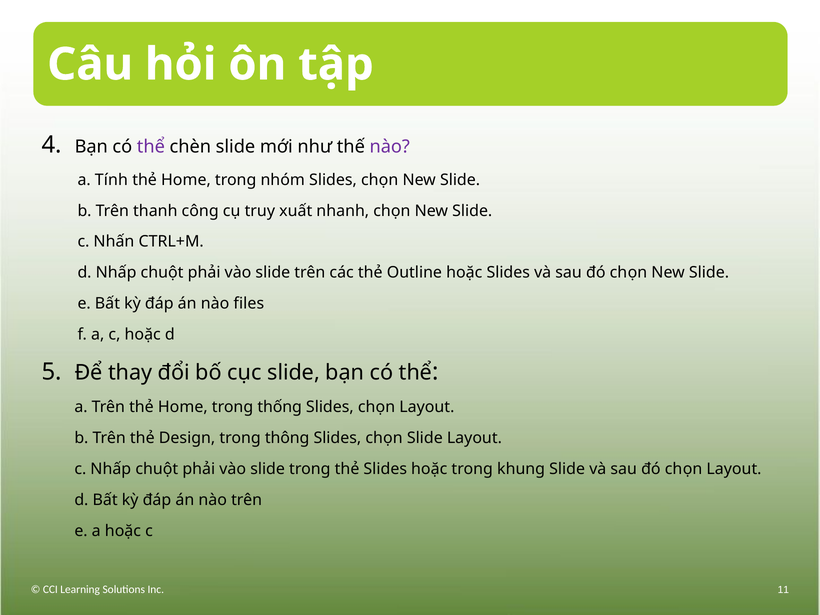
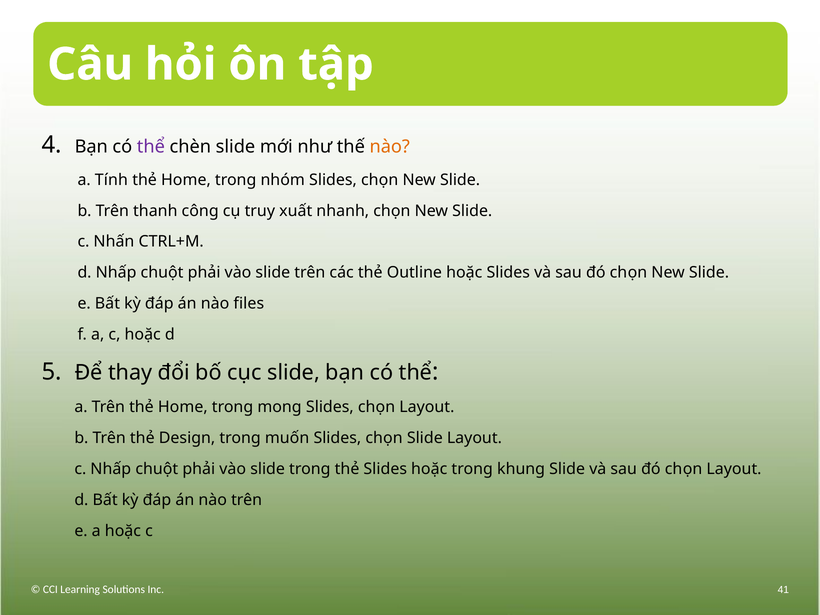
nào colour: purple -> orange (390, 147)
thống: thống -> mong (280, 407)
thông: thông -> muốn (287, 438)
11: 11 -> 41 (783, 590)
